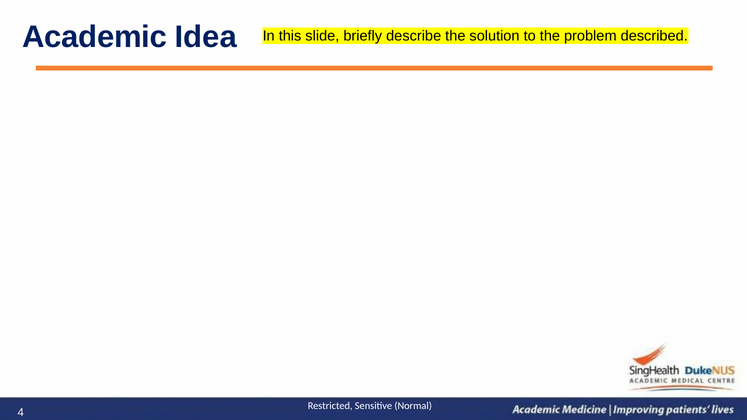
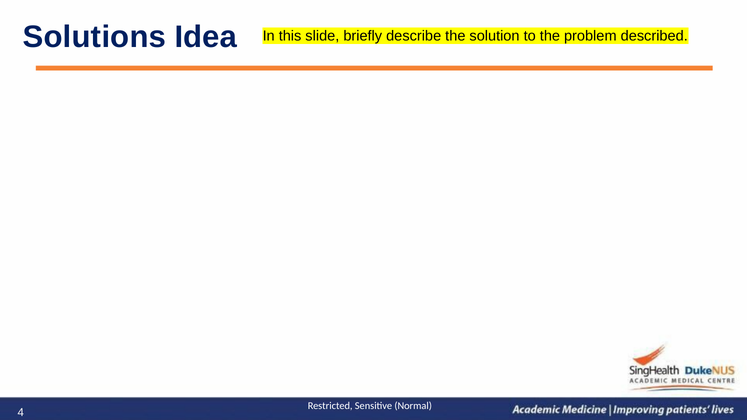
Academic: Academic -> Solutions (94, 37)
